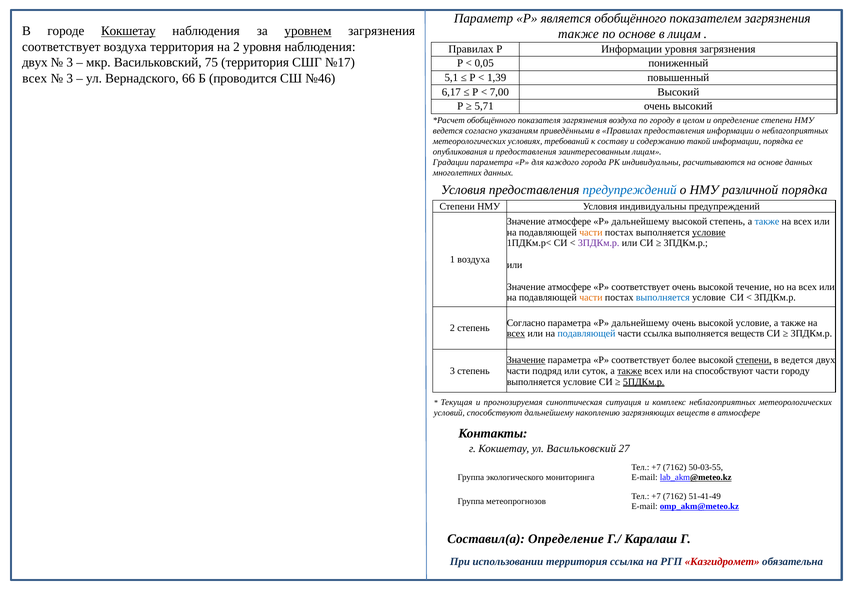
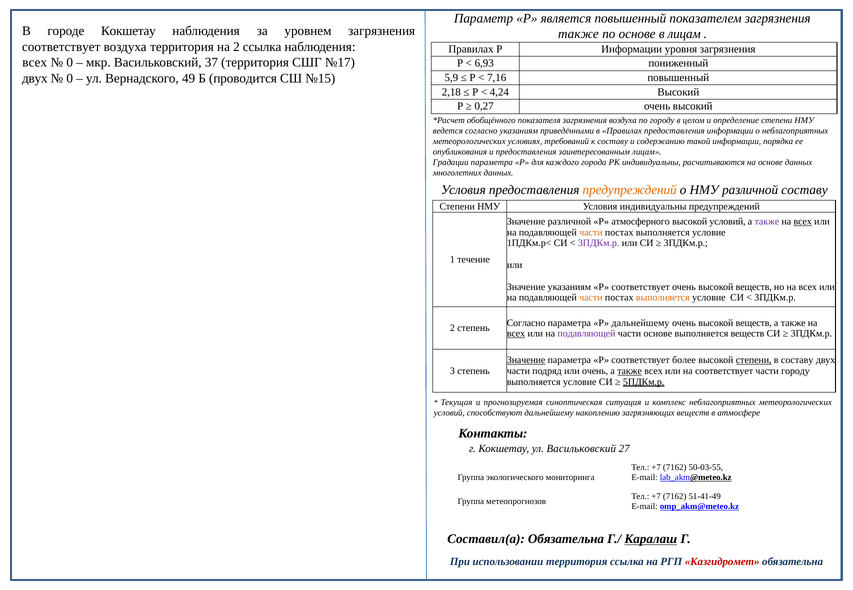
является обобщённого: обобщённого -> повышенный (630, 18)
Кокшетау underline: present -> none (128, 31)
уровнем underline: present -> none (308, 31)
2 уровня: уровня -> ссылка (262, 47)
двух: двух -> всех (35, 63)
3: 3 -> 0 (70, 63)
75: 75 -> 37 (211, 63)
0,05: 0,05 -> 6,93 (484, 63)
всех: всех -> двух (35, 78)
3: 3 -> 0 (70, 78)
66: 66 -> 49 (189, 78)
№46: №46 -> №15 (320, 78)
5,1: 5,1 -> 5,9 (451, 78)
1,39: 1,39 -> 7,16 (497, 78)
6,17: 6,17 -> 2,18 (451, 92)
7,00: 7,00 -> 4,24 (499, 92)
5,71: 5,71 -> 0,27 (484, 106)
предупреждений colour: blue -> orange (630, 190)
различной порядка: порядка -> составу (805, 190)
атмосфере: атмосфере -> различной (569, 222)
дальнейшему: дальнейшему -> атмосферного (641, 222)
высокой степень: степень -> условий (728, 222)
также colour: blue -> purple (767, 222)
всех underline: none -> present (803, 222)
условие underline: present -> none (709, 233)
1 воздуха: воздуха -> течение (474, 260)
атмосфере: атмосфере -> указаниям (569, 287)
соответствует очень высокой течение: течение -> веществ (754, 287)
выполняется colour: blue -> orange (663, 298)
условие: условие -> веществ (754, 323)
подавляющей colour: blue -> purple (586, 334)
части ссылка: ссылка -> основе (658, 334)
в ведется: ведется -> составу (797, 360)
или суток: суток -> очень (595, 371)
на способствуют: способствуют -> соответствует (724, 371)
Составил(а Определение: Определение -> Обязательна (566, 540)
Каралаш underline: none -> present (651, 540)
